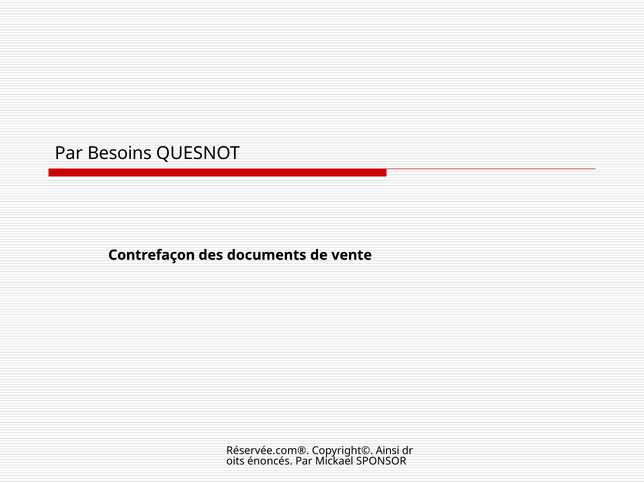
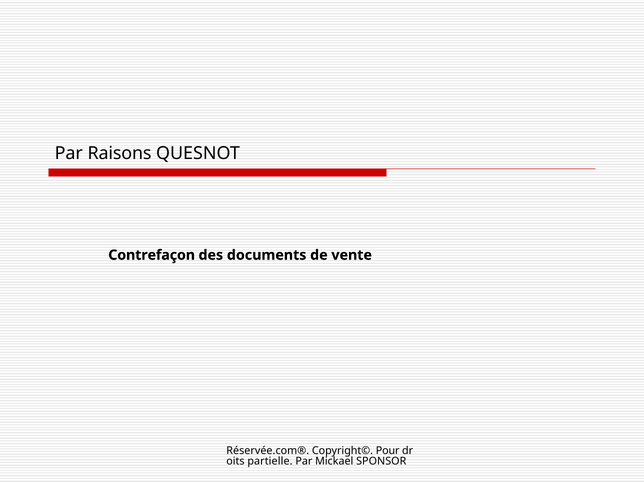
Besoins: Besoins -> Raisons (120, 154)
Ainsi: Ainsi -> Pour (388, 451)
énoncés: énoncés -> partielle (270, 461)
